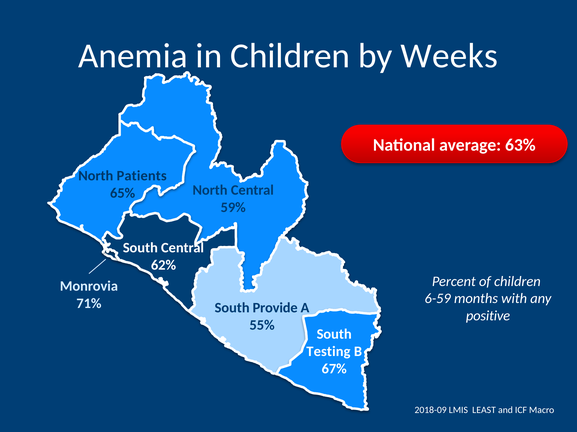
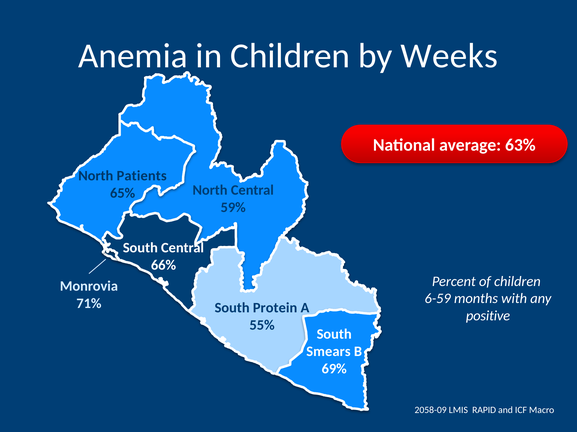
62%: 62% -> 66% (163, 265)
Provide: Provide -> Protein (275, 308)
Testing: Testing -> Smears (328, 352)
67%: 67% -> 69% (334, 369)
2018-09: 2018-09 -> 2058-09 (431, 411)
LEAST: LEAST -> RAPID (484, 411)
